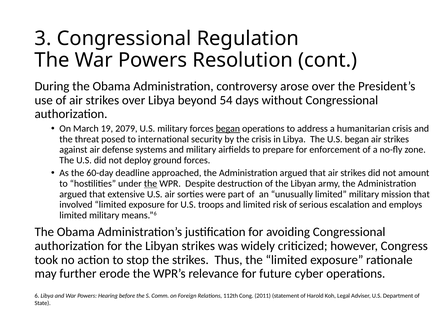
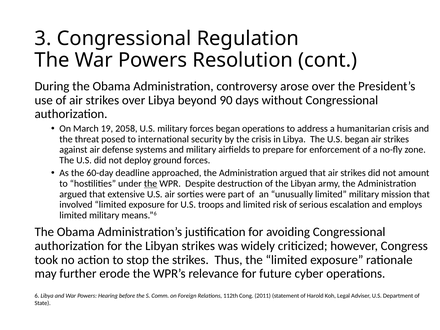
54: 54 -> 90 (226, 100)
2079: 2079 -> 2058 (126, 129)
began underline: present -> none (228, 129)
